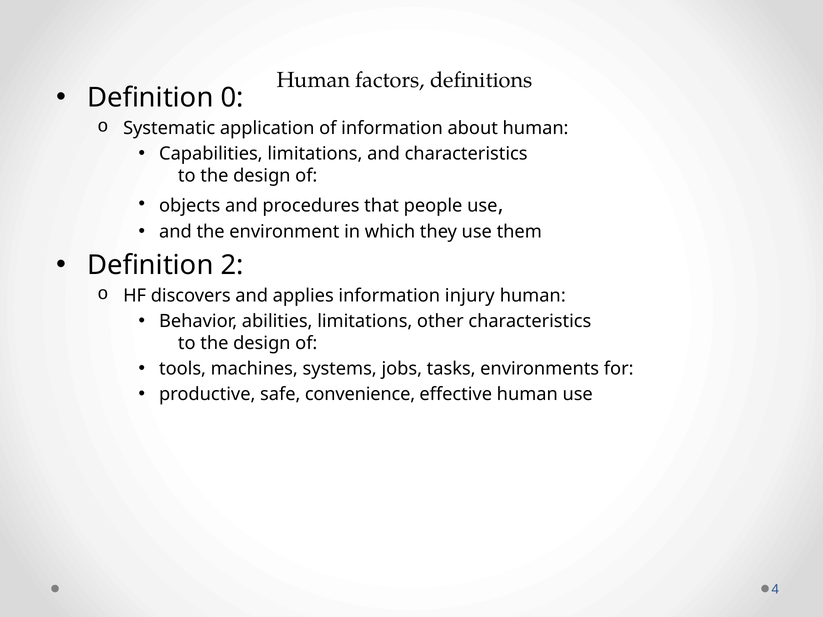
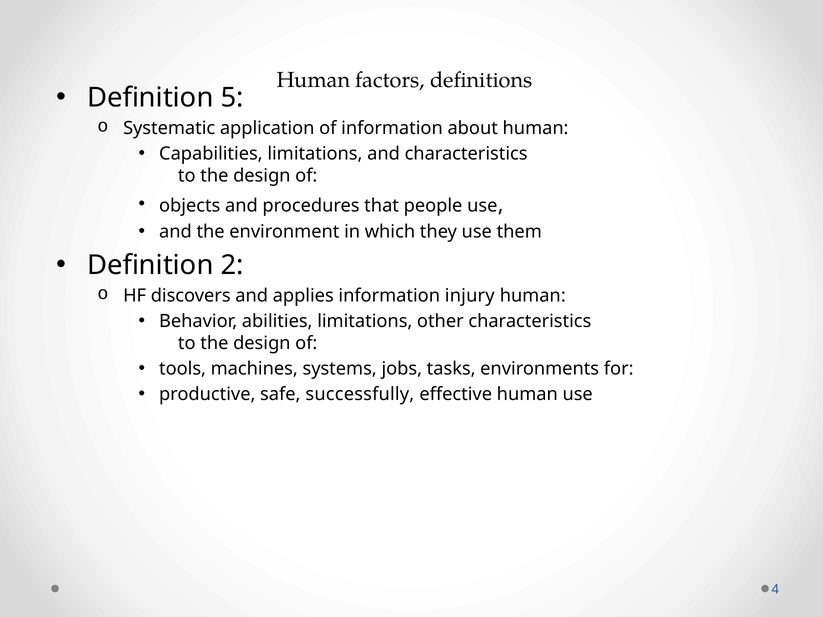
0: 0 -> 5 (232, 98)
convenience: convenience -> successfully (360, 395)
